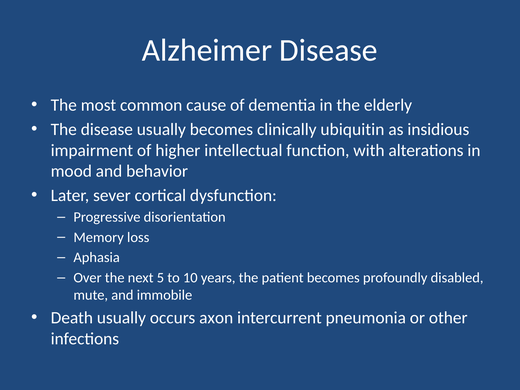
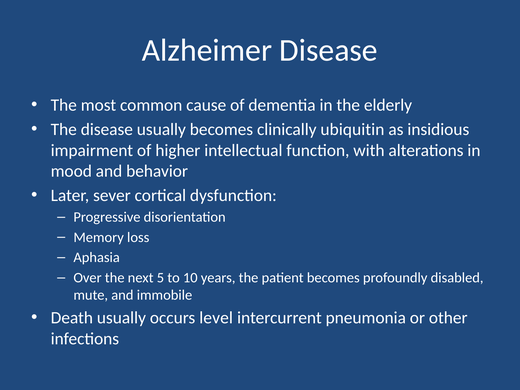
axon: axon -> level (216, 318)
